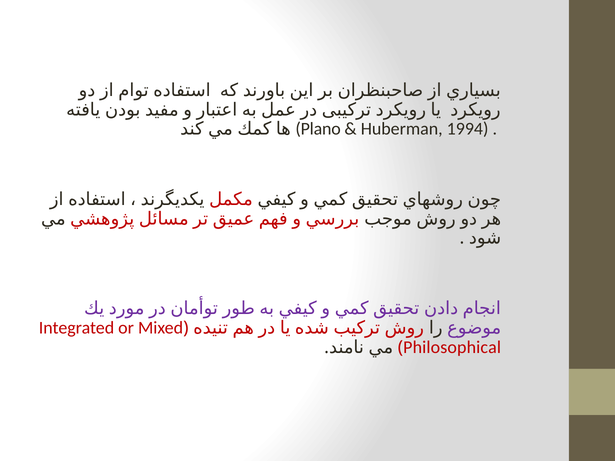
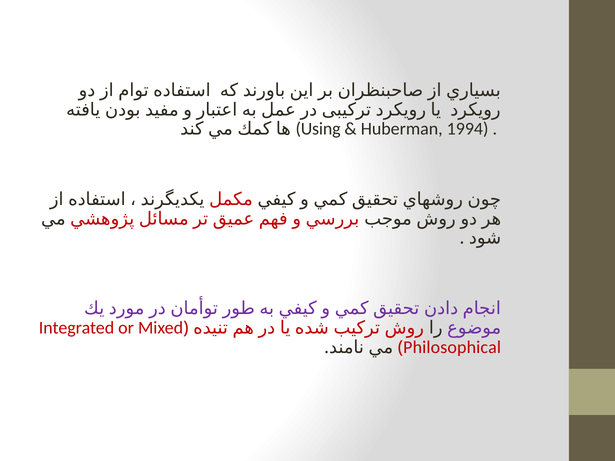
Plano: Plano -> Using (318, 129)
